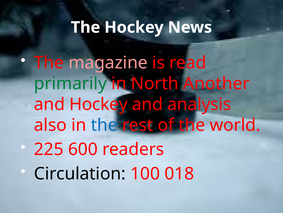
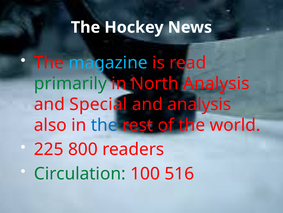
magazine colour: pink -> light blue (108, 63)
North Another: Another -> Analysis (216, 83)
and Hockey: Hockey -> Special (98, 104)
600: 600 -> 800 (83, 149)
Circulation colour: black -> green (80, 173)
018: 018 -> 516 (179, 173)
